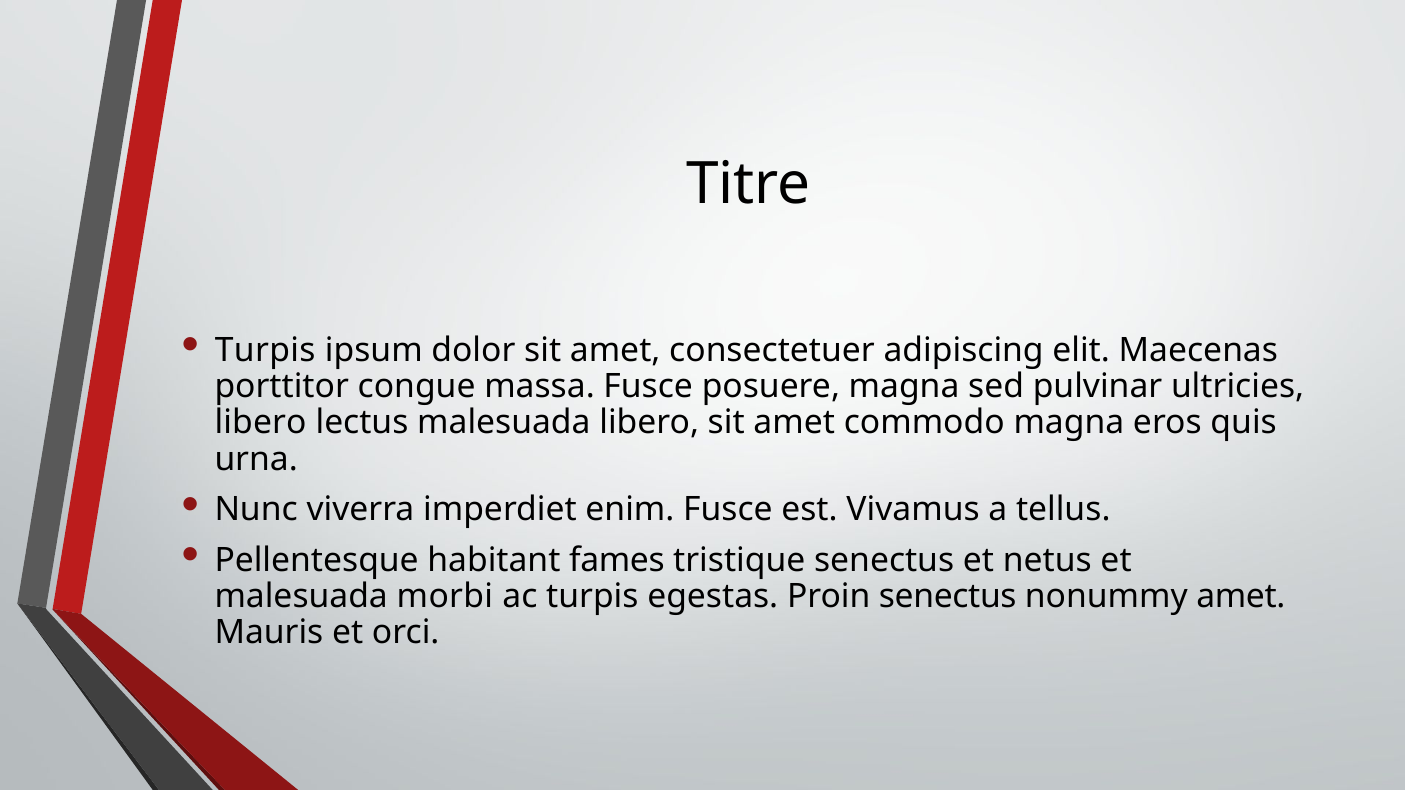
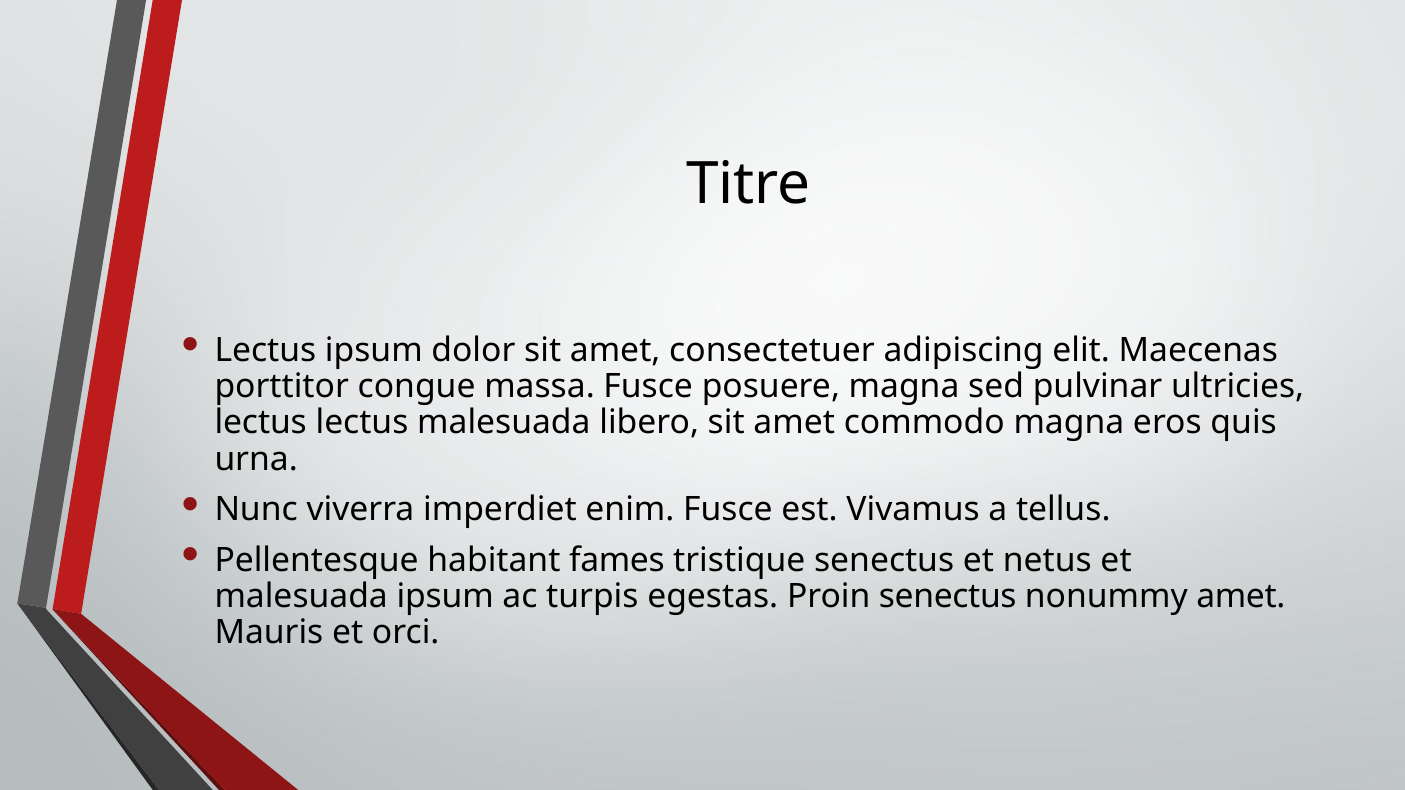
Turpis: Turpis -> Lectus (265, 350)
libero: libero -> lectus (261, 423)
malesuada morbi: morbi -> ipsum (445, 597)
